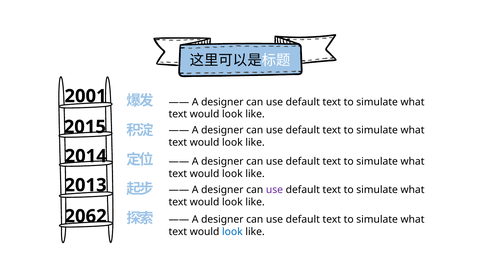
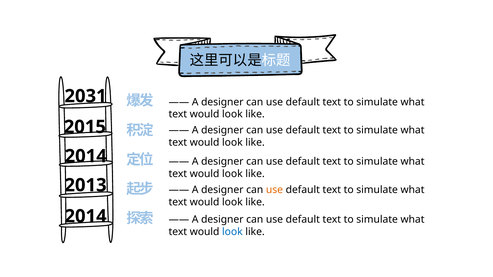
2001: 2001 -> 2031 (86, 96)
use colour: purple -> orange (274, 190)
2062: 2062 -> 2014 (86, 216)
